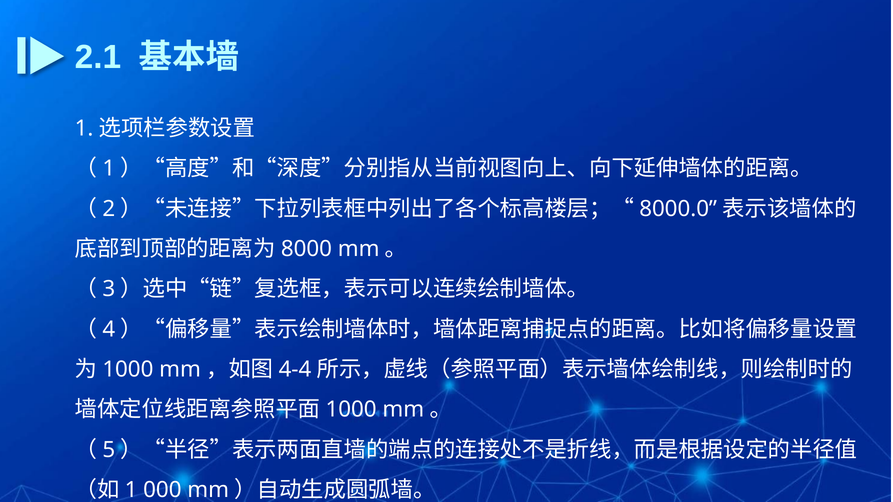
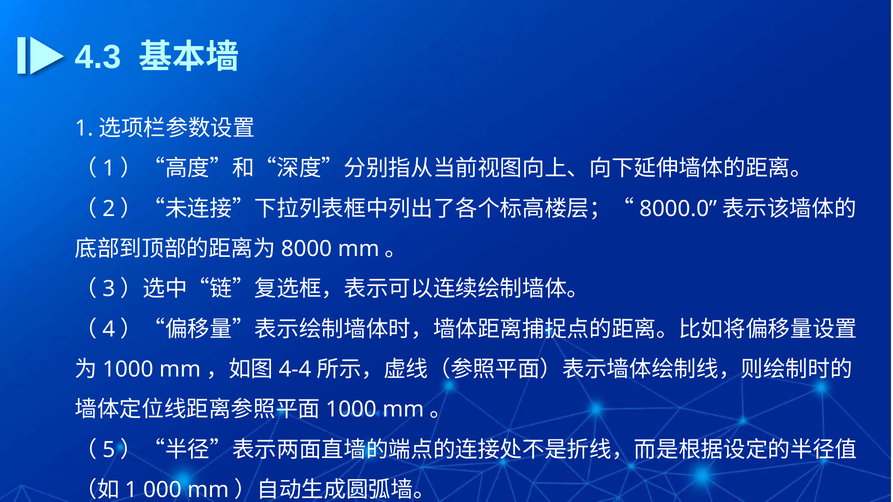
2.1: 2.1 -> 4.3 (98, 57)
